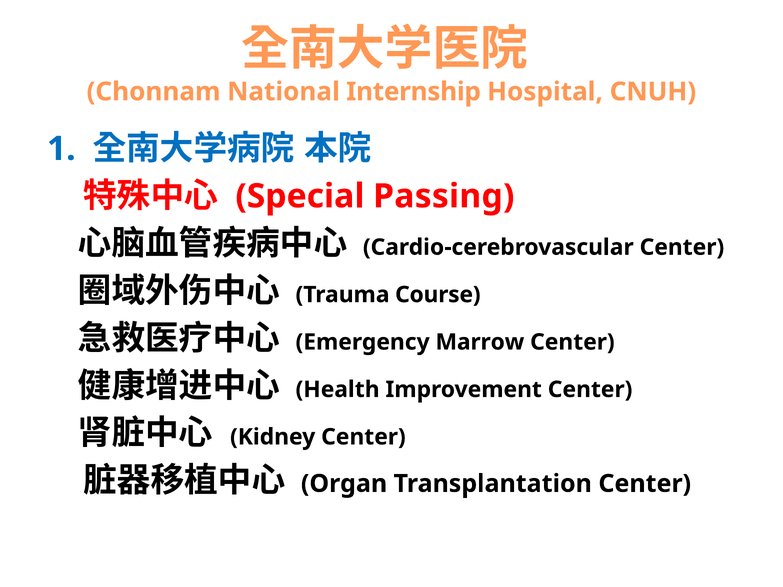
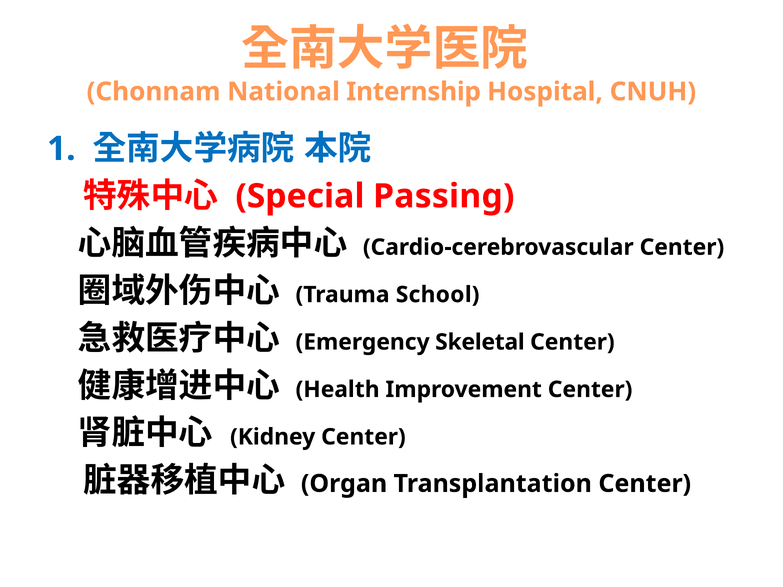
Course: Course -> School (438, 295)
Marrow: Marrow -> Skeletal (480, 342)
